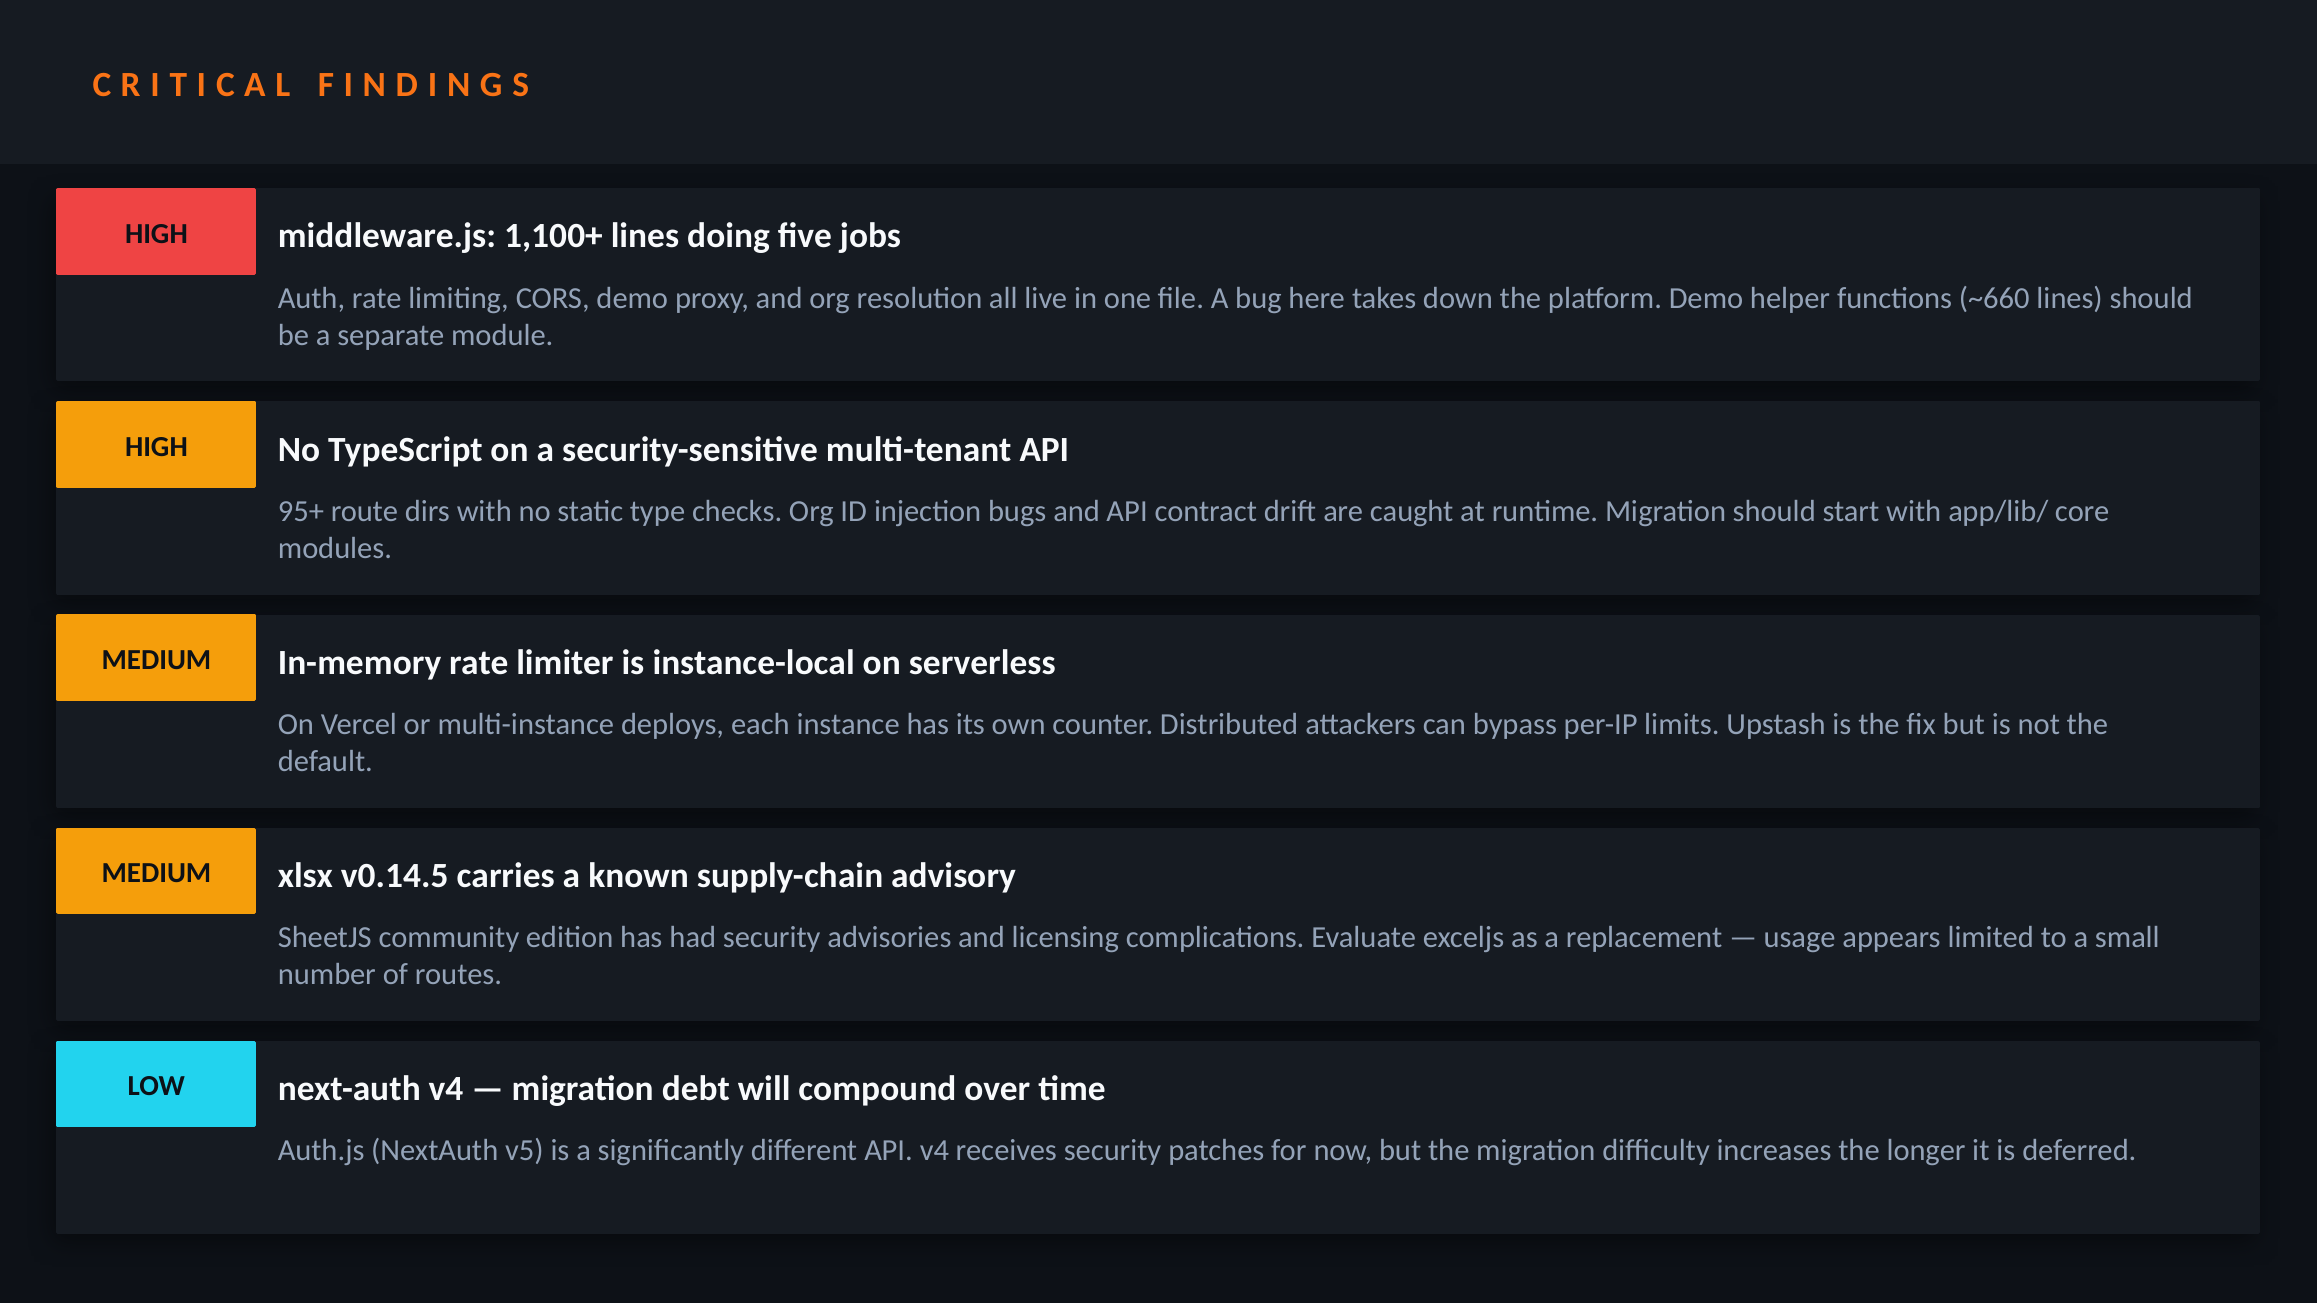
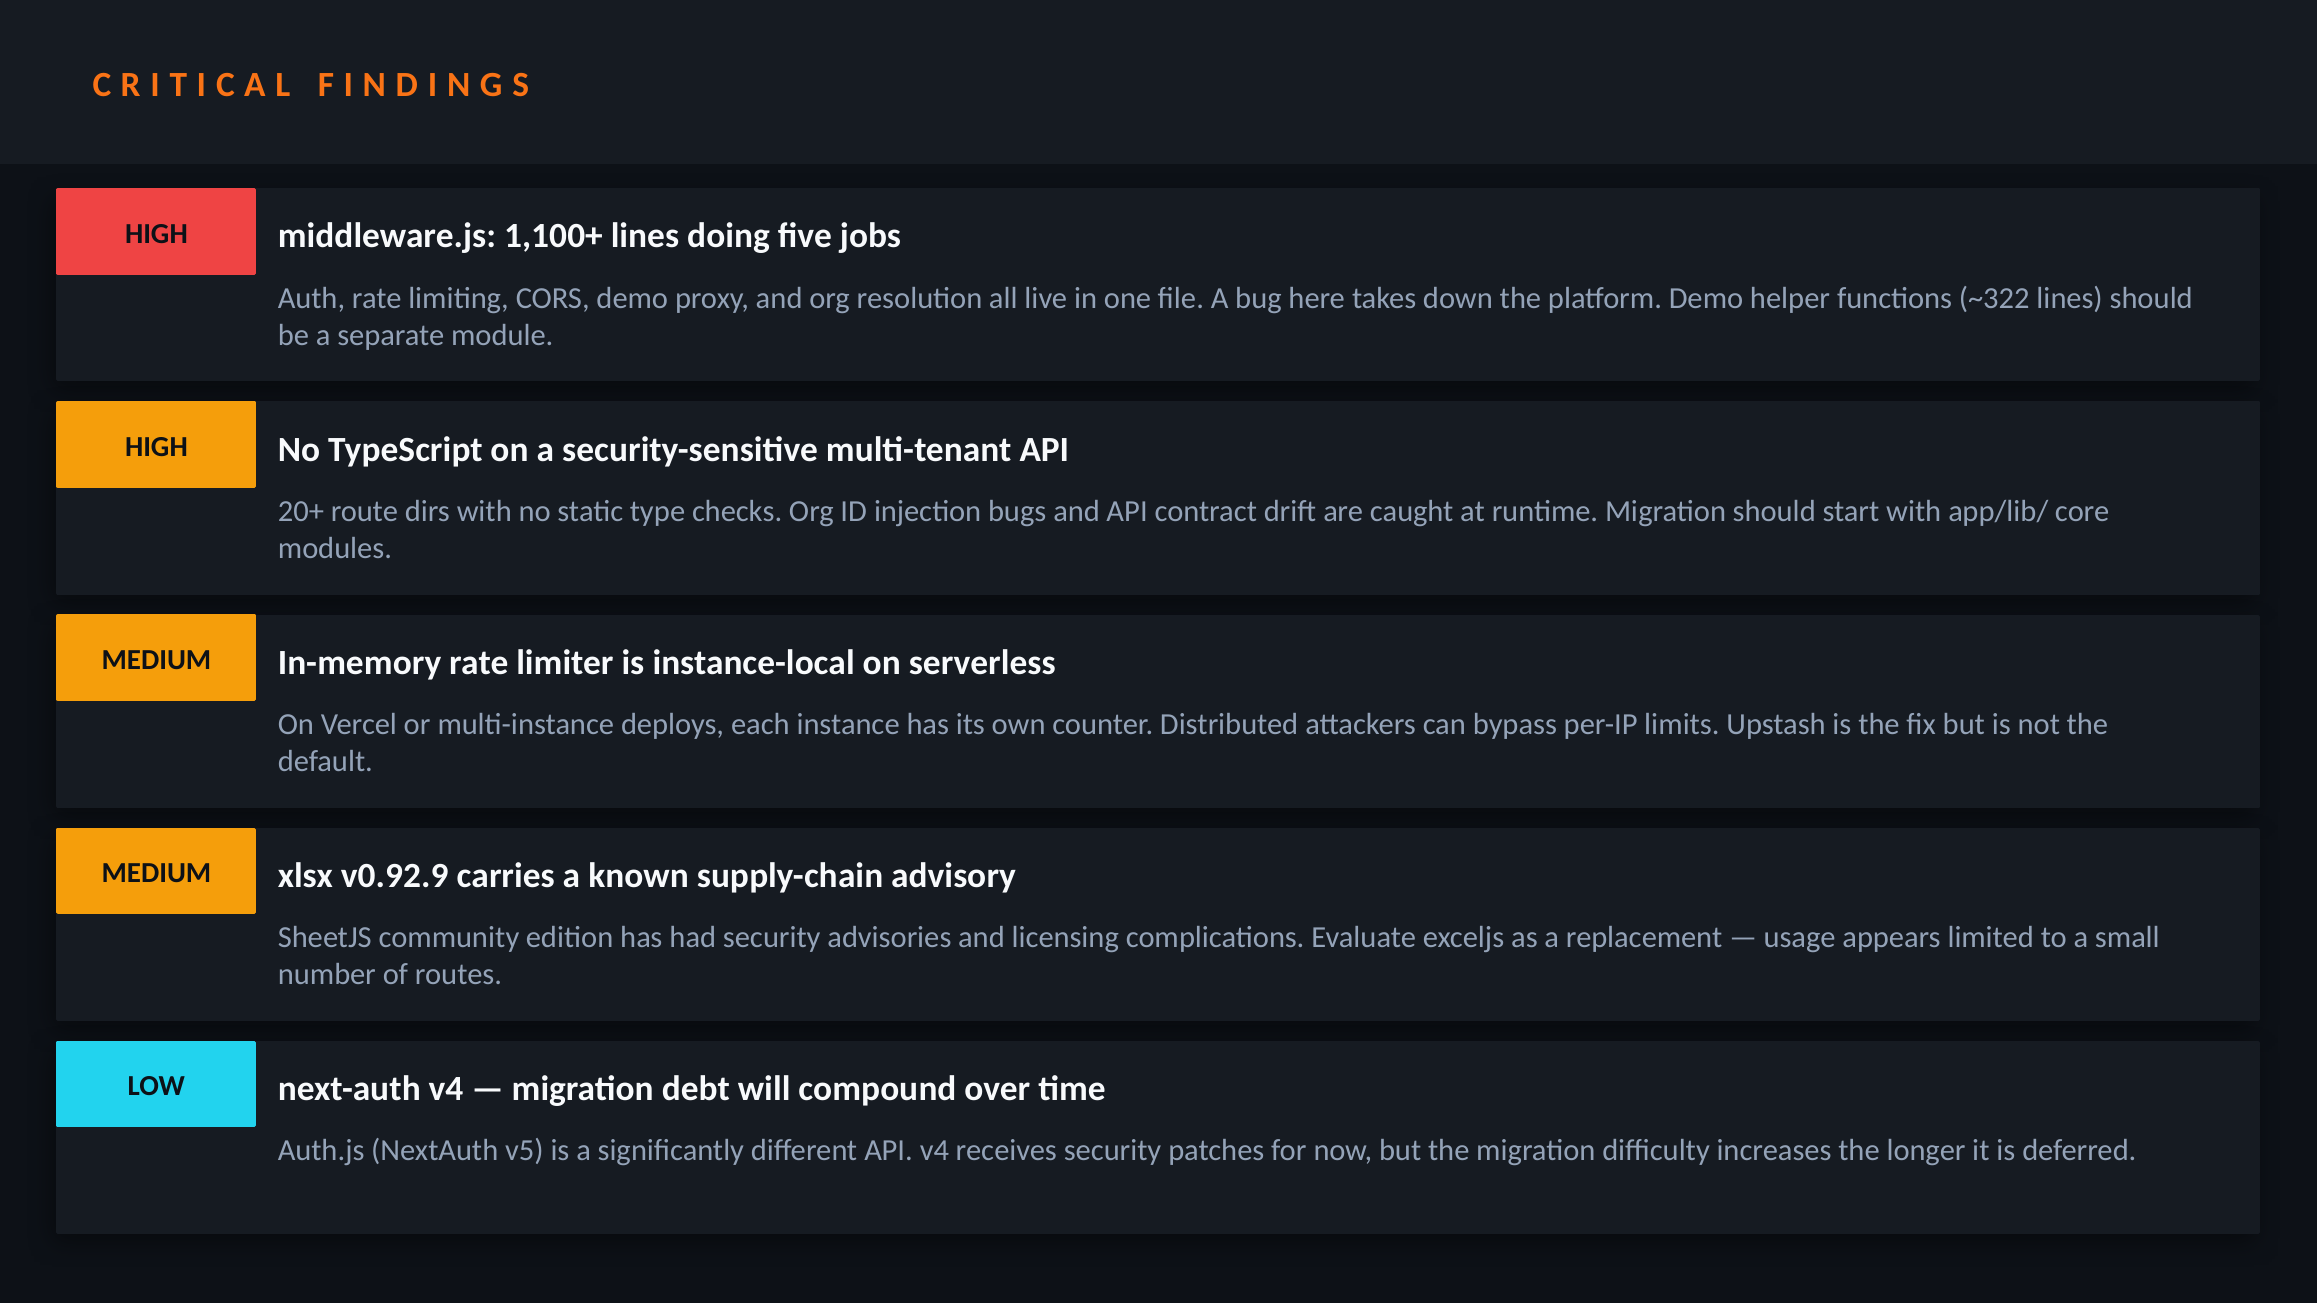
~660: ~660 -> ~322 (1994, 298)
95+: 95+ -> 20+ (301, 512)
v0.14.5: v0.14.5 -> v0.92.9 (395, 876)
